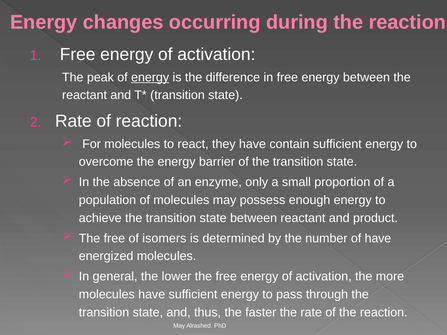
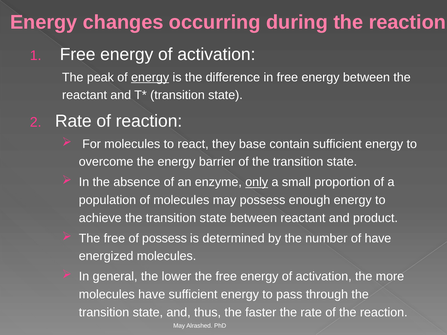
they have: have -> base (252, 144)
only underline: none -> present (257, 182)
of isomers: isomers -> possess (164, 238)
